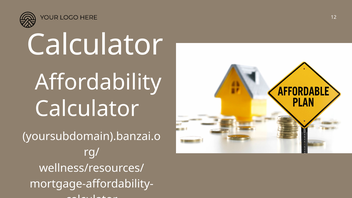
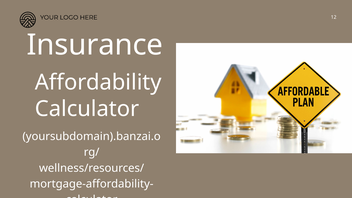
Calculator: Calculator -> Insurance (95, 45)
